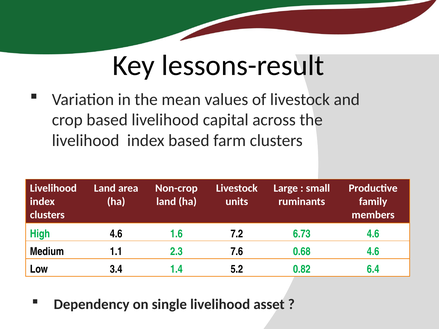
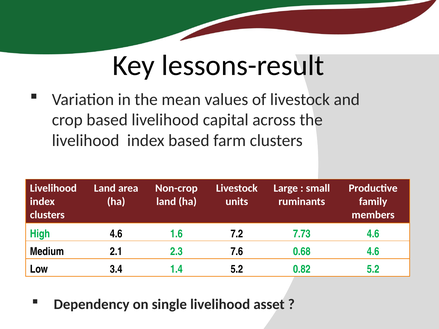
6.73: 6.73 -> 7.73 (302, 234)
1.1: 1.1 -> 2.1 (116, 252)
0.82 6.4: 6.4 -> 5.2 (373, 270)
